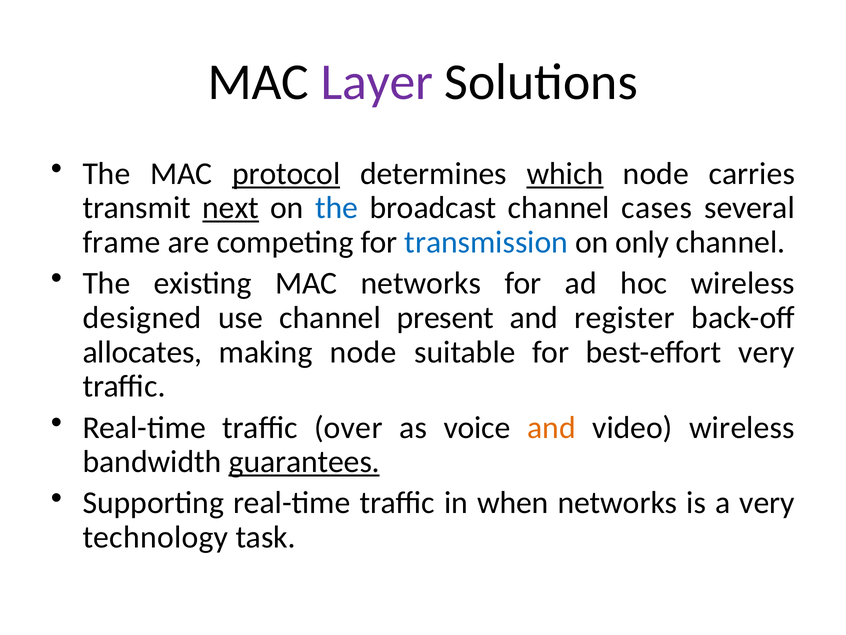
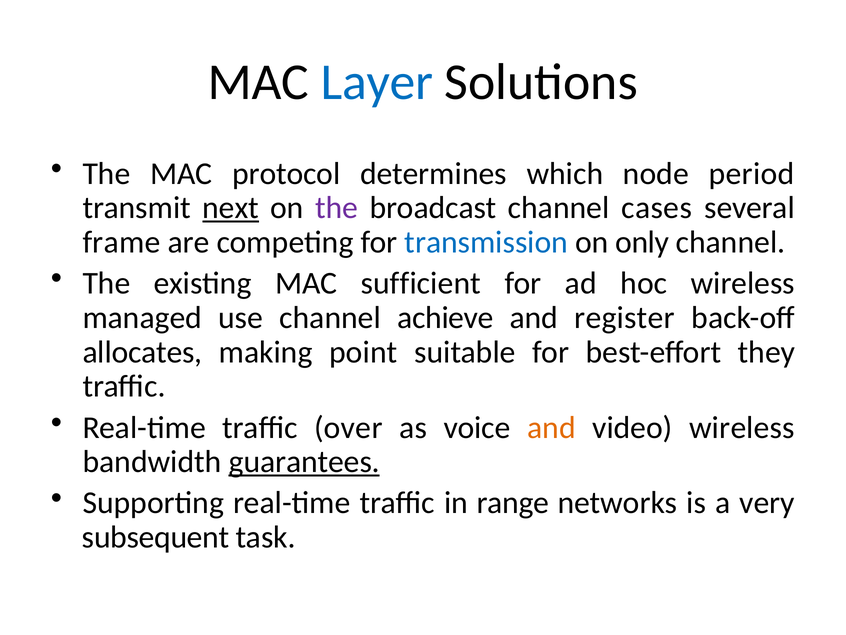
Layer colour: purple -> blue (377, 82)
protocol underline: present -> none (286, 174)
which underline: present -> none (565, 174)
carries: carries -> period (752, 174)
the colour: blue -> purple (337, 208)
MAC networks: networks -> sufficient (421, 283)
designed: designed -> managed (142, 318)
present: present -> achieve (445, 318)
making node: node -> point (363, 352)
best-effort very: very -> they (766, 352)
when: when -> range (513, 503)
technology: technology -> subsequent (156, 537)
